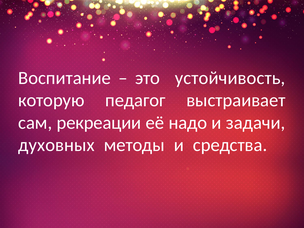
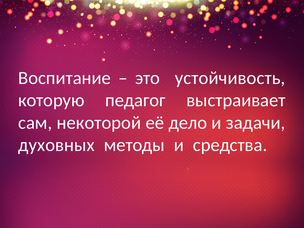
рекреации: рекреации -> некоторой (99, 123)
надо: надо -> дело (188, 123)
